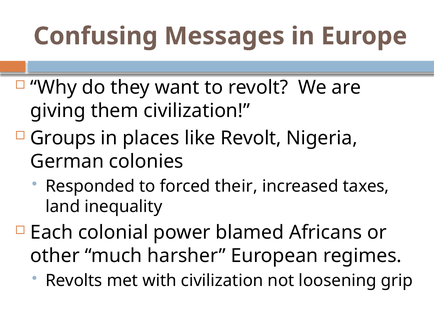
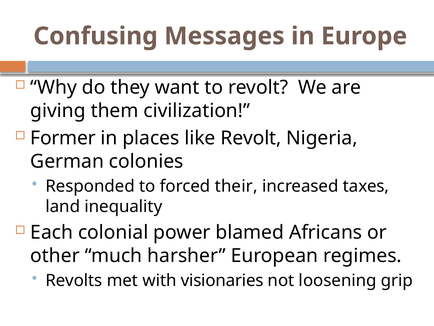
Groups: Groups -> Former (63, 138)
with civilization: civilization -> visionaries (222, 280)
